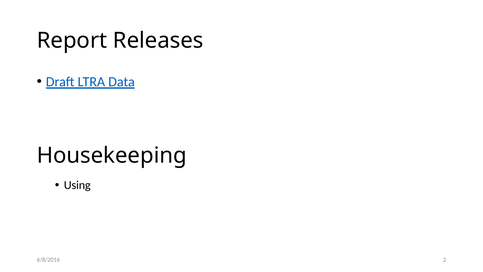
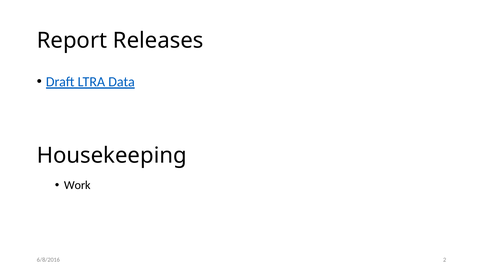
Using: Using -> Work (77, 185)
